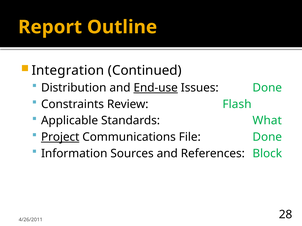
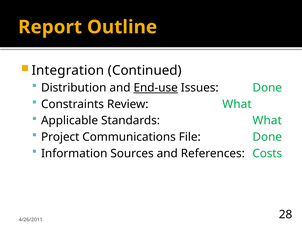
Review Flash: Flash -> What (237, 104)
Project underline: present -> none (60, 137)
Block: Block -> Costs (267, 154)
